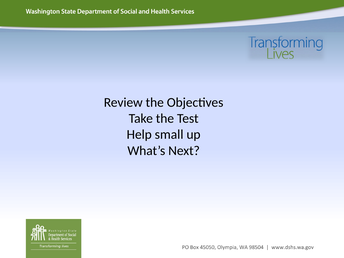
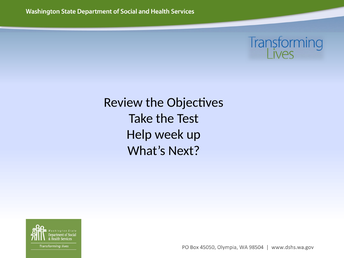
small: small -> week (169, 135)
